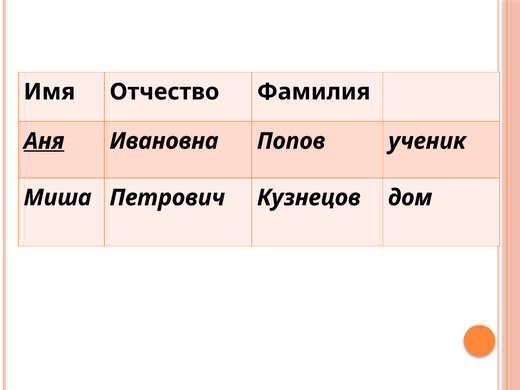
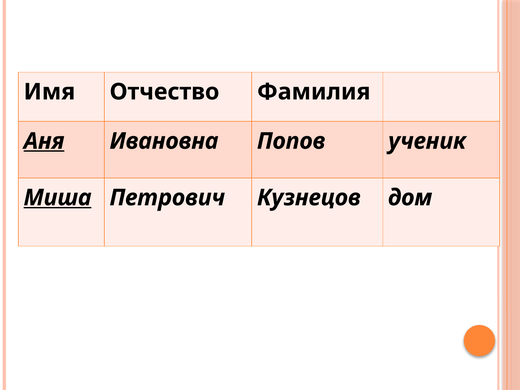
Миша underline: none -> present (58, 198)
